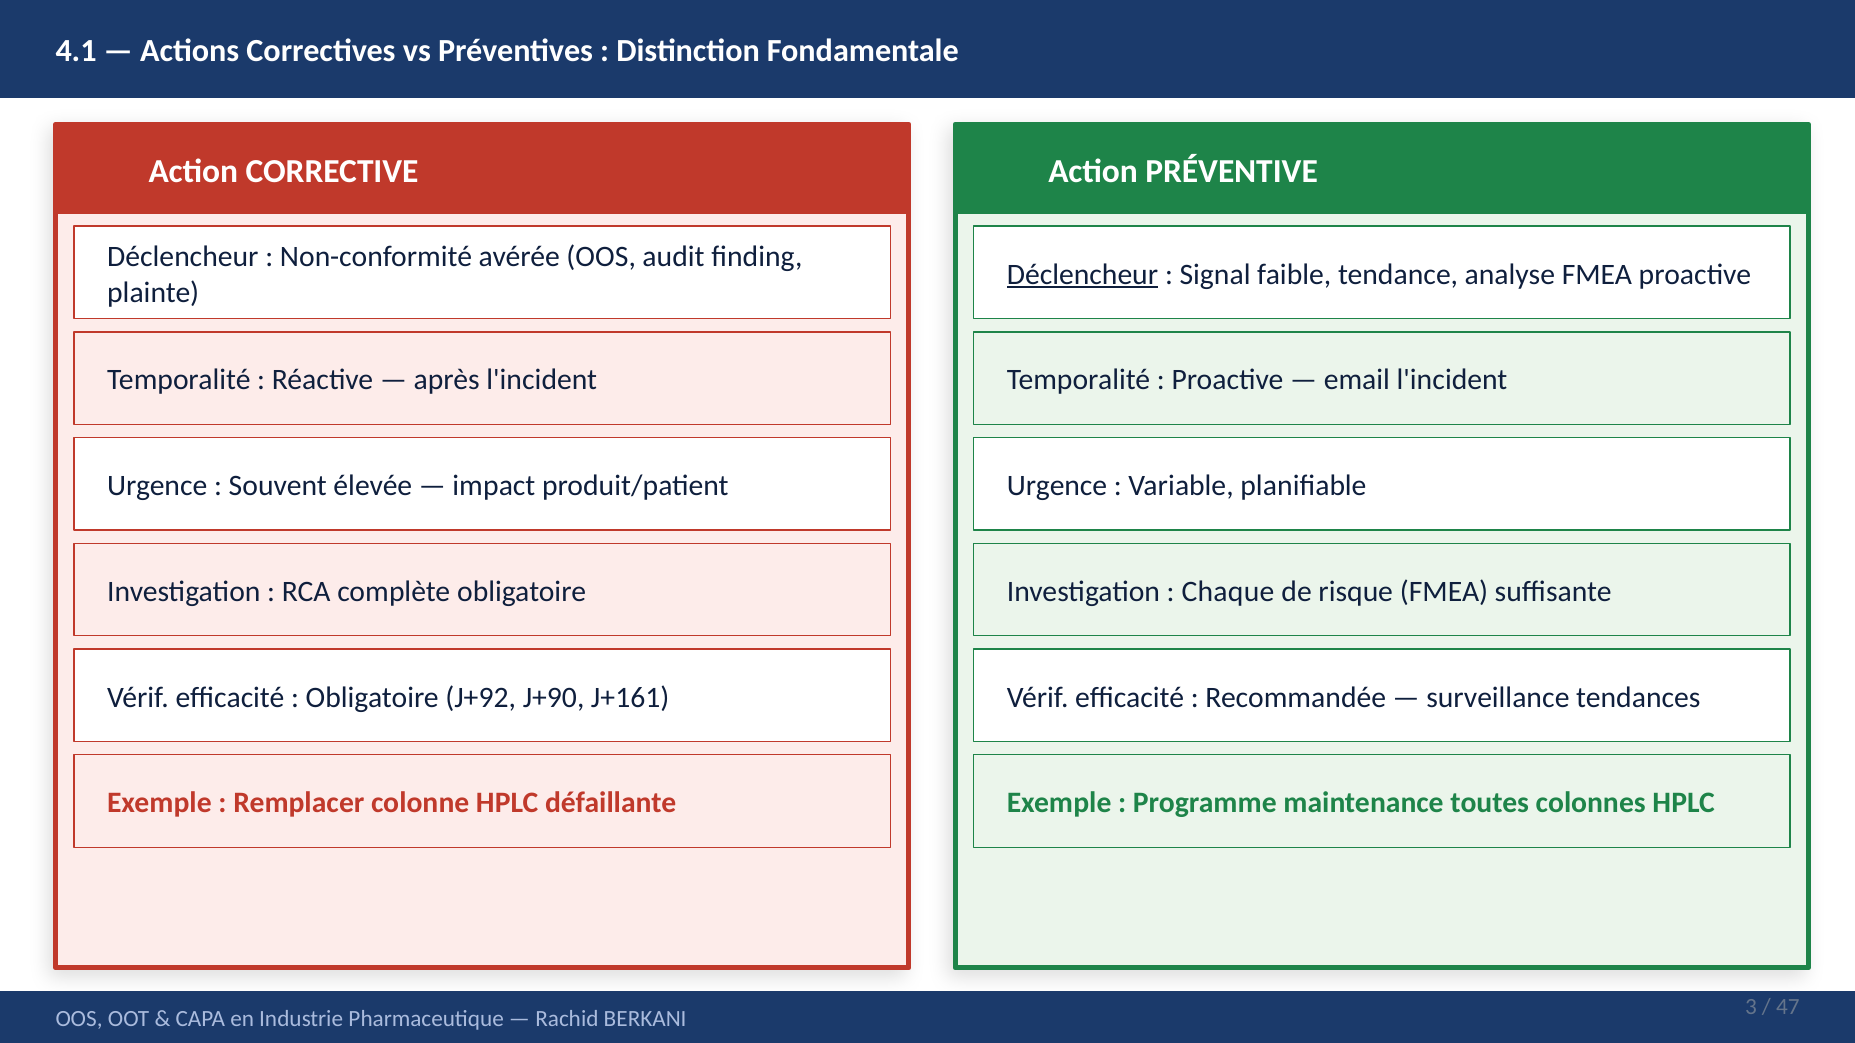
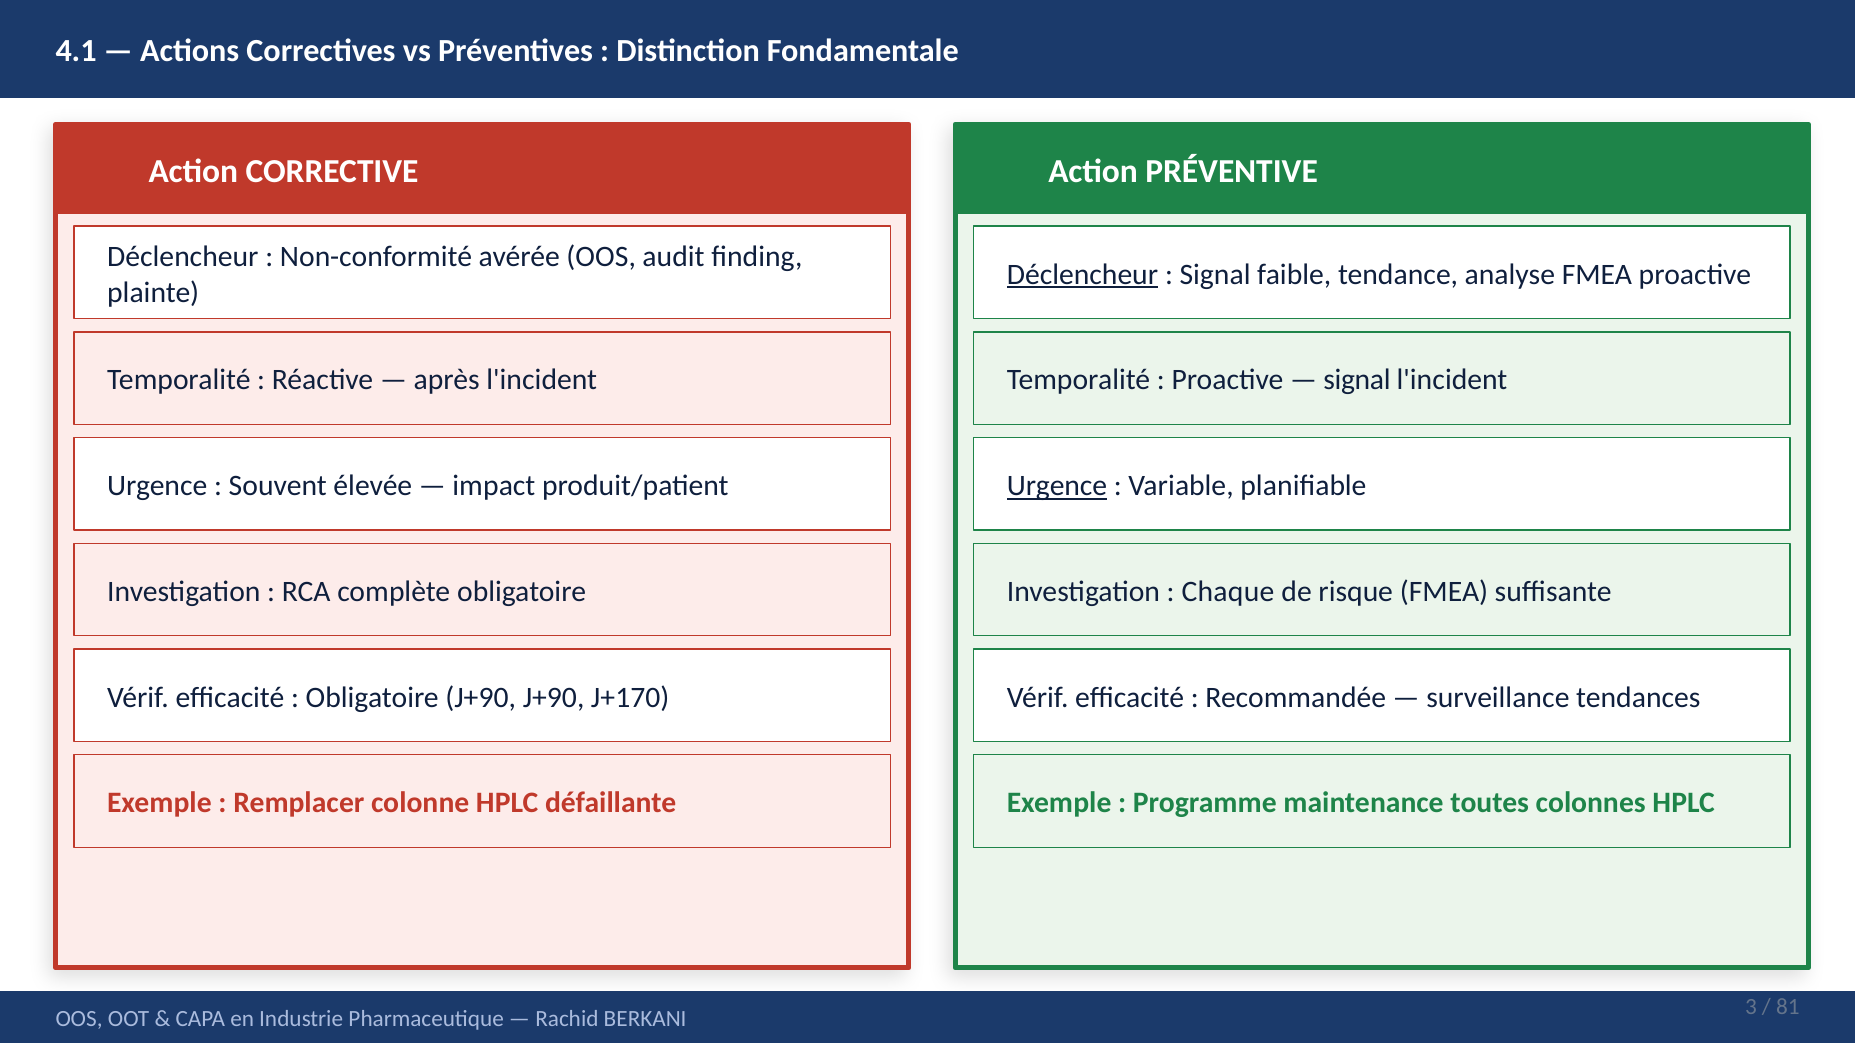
email: email -> signal (1357, 380)
Urgence underline: none -> present (1057, 486)
Obligatoire J+92: J+92 -> J+90 (481, 698)
J+161: J+161 -> J+170 (630, 698)
47: 47 -> 81 (1788, 1007)
